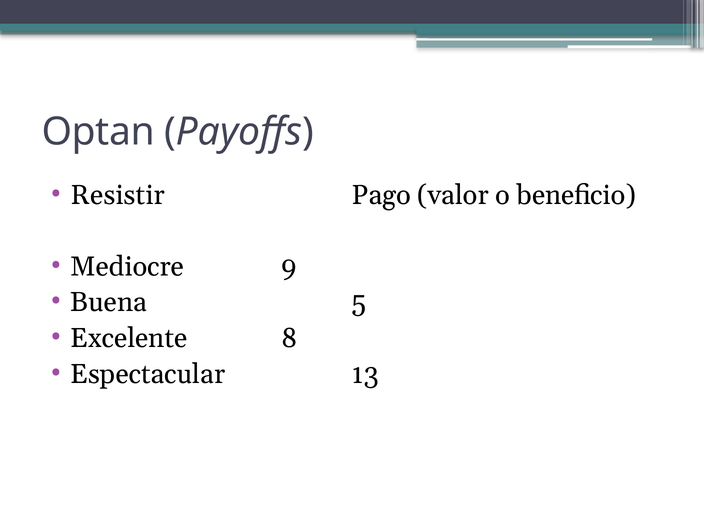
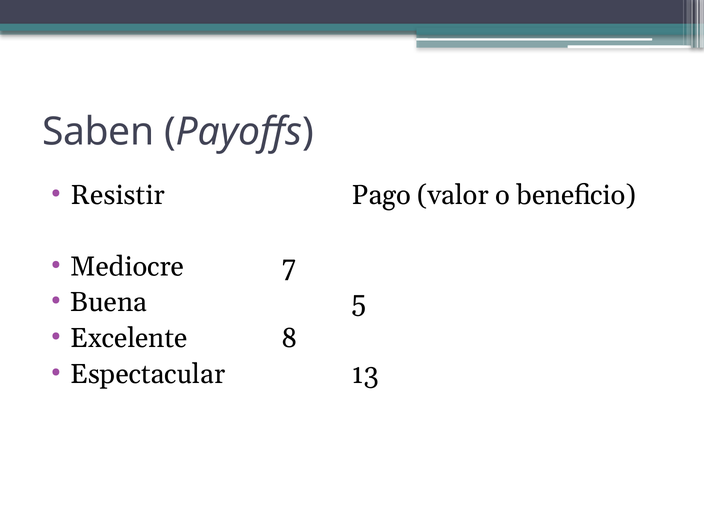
Optan: Optan -> Saben (98, 132)
9: 9 -> 7 (289, 267)
